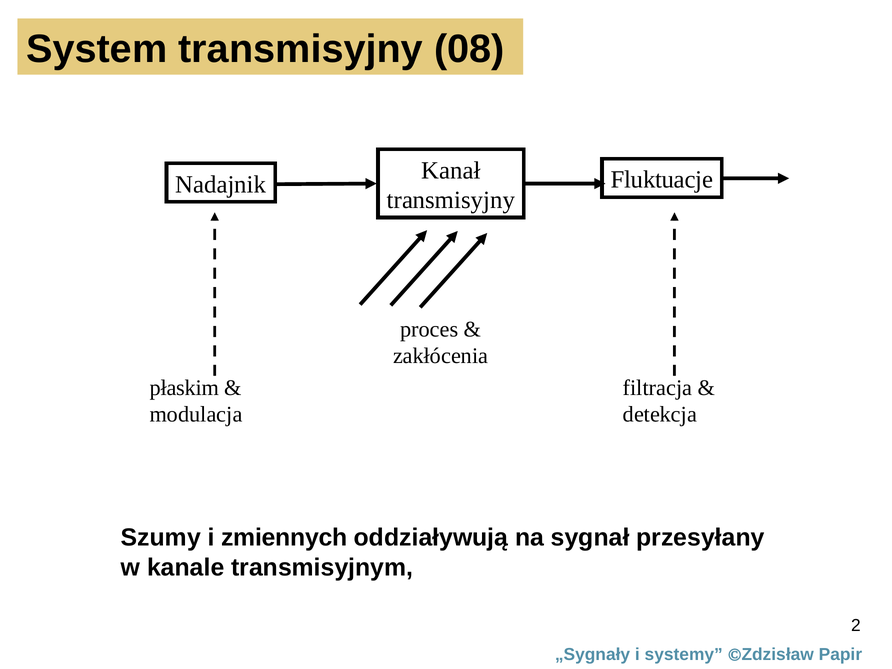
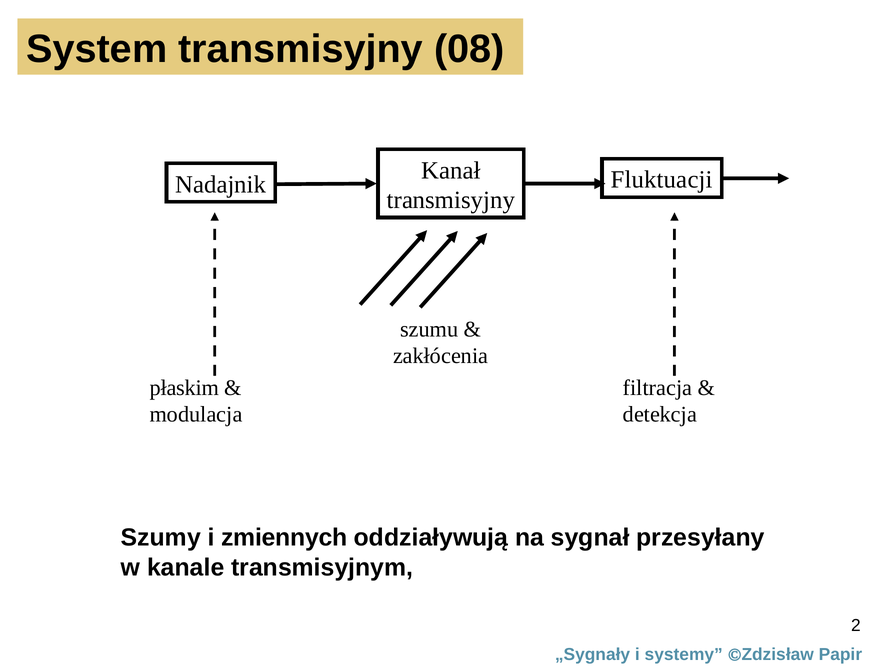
Fluktuacje: Fluktuacje -> Fluktuacji (662, 180)
proces: proces -> szumu (429, 329)
